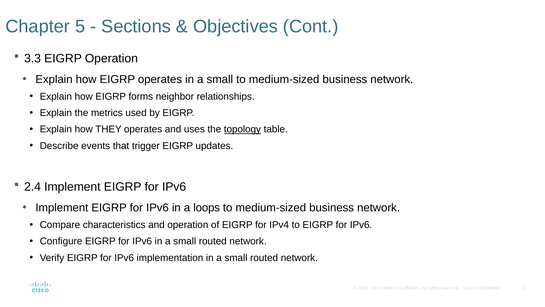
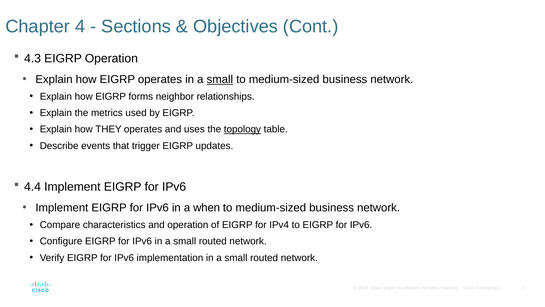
5: 5 -> 4 (80, 26)
3.3: 3.3 -> 4.3 (33, 58)
small underline: none -> present (220, 79)
2.4: 2.4 -> 4.4 (33, 187)
loops: loops -> when (207, 207)
